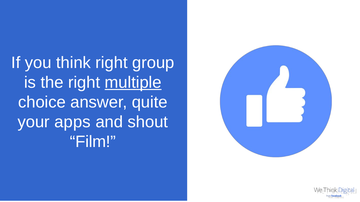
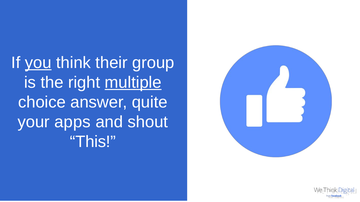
you underline: none -> present (38, 63)
think right: right -> their (112, 63)
Film: Film -> This (93, 142)
